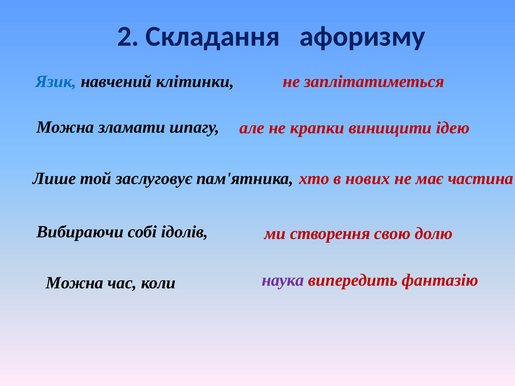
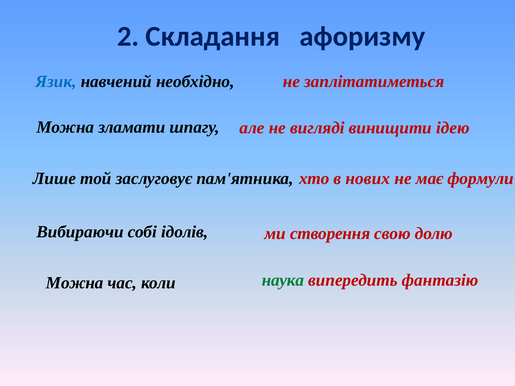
клітинки: клітинки -> необхідно (195, 81)
крапки: крапки -> вигляді (317, 128)
частина: частина -> формули (481, 179)
наука colour: purple -> green (283, 280)
